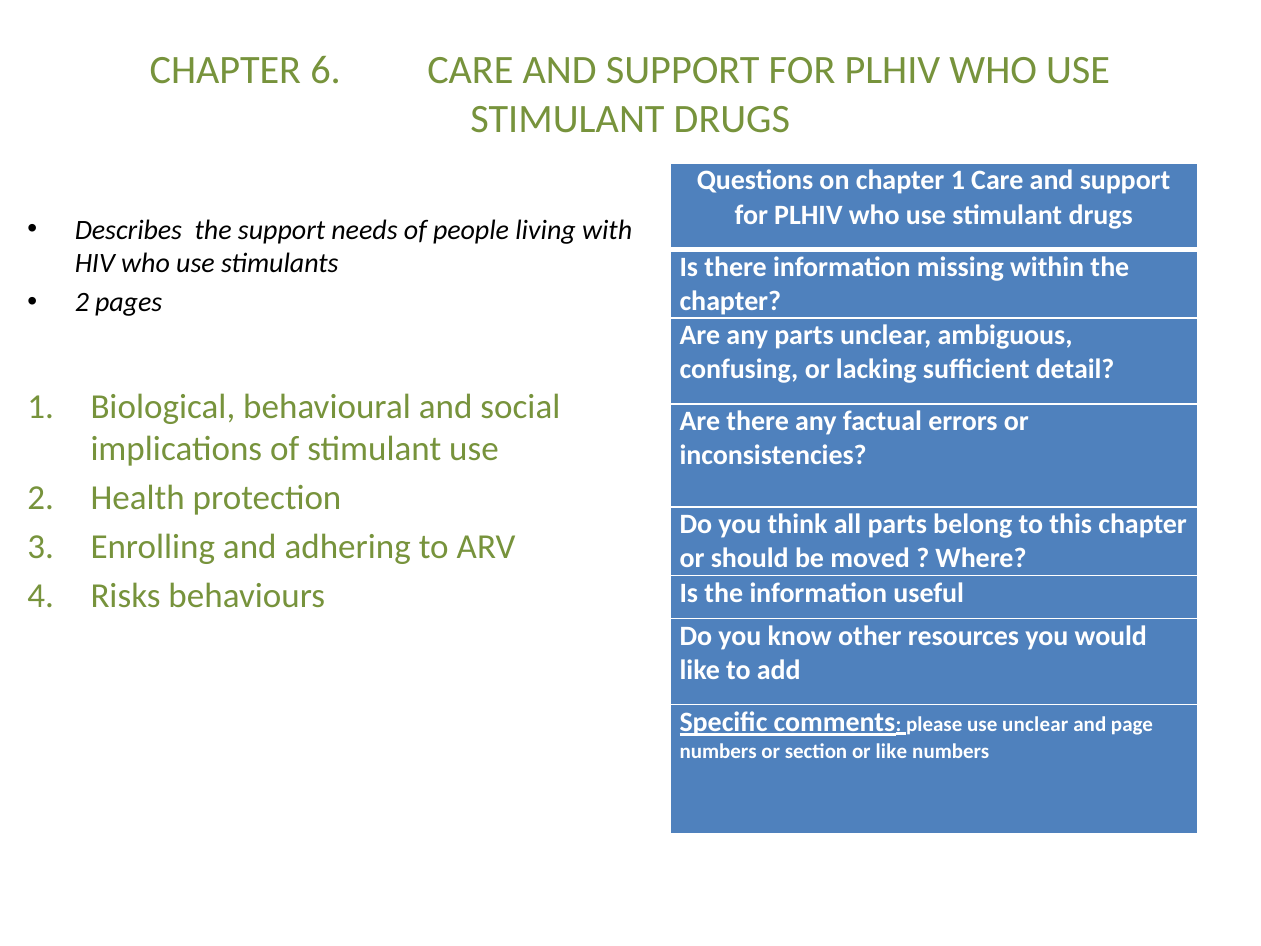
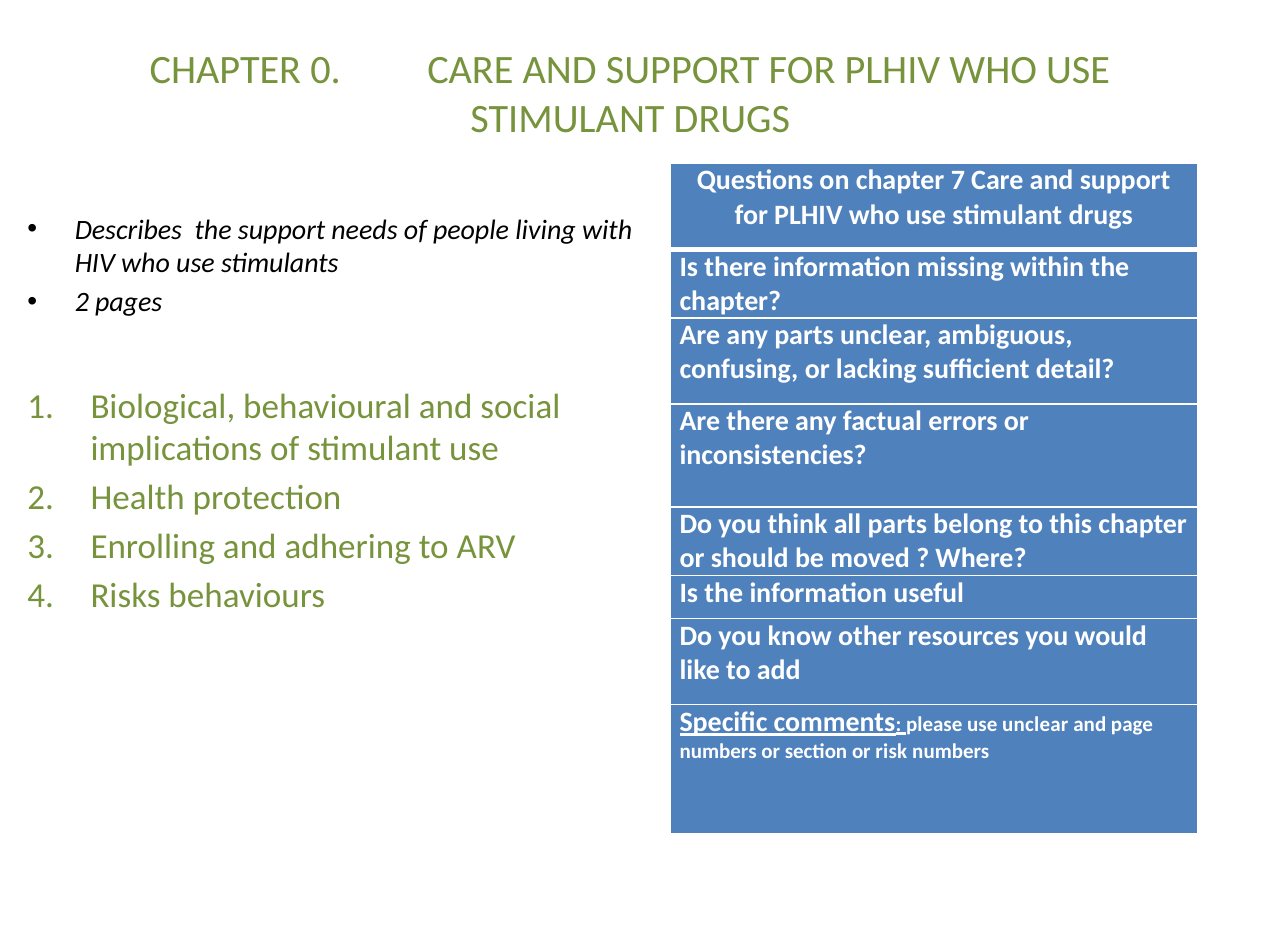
6: 6 -> 0 (326, 70)
chapter 1: 1 -> 7 (958, 181)
or like: like -> risk (891, 752)
